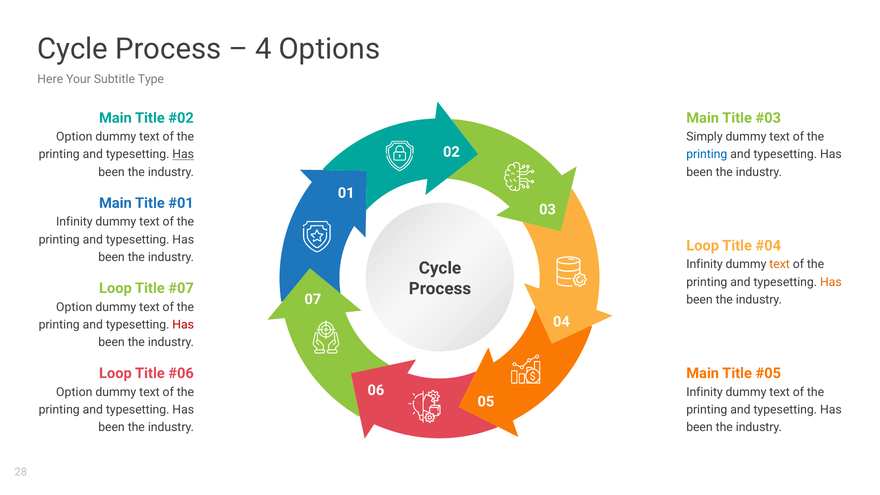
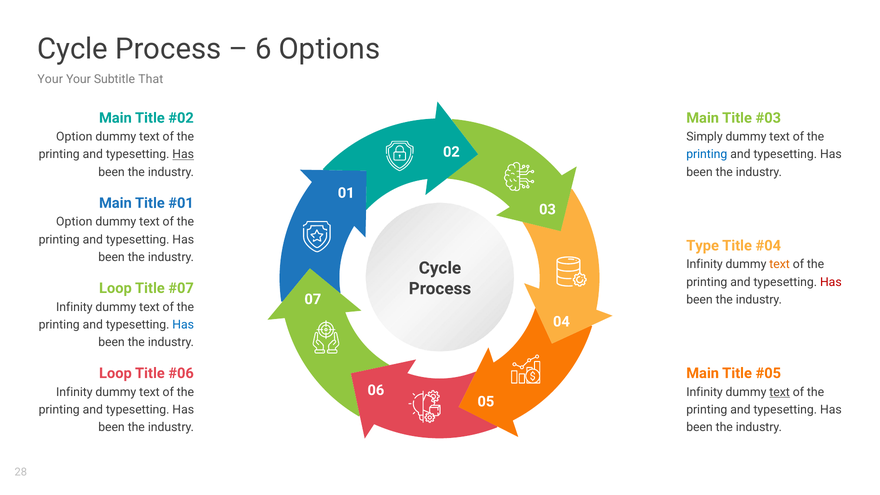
4: 4 -> 6 (263, 49)
Here: Here -> Your (50, 79)
Type: Type -> That (151, 79)
Infinity: Infinity -> Option (74, 222)
Loop: Loop -> Type (703, 246)
Has colour: orange -> red (831, 282)
Option: Option -> Infinity (74, 307)
Has colour: red -> blue (183, 325)
Option: Option -> Infinity (74, 392)
text underline: none -> present (780, 392)
